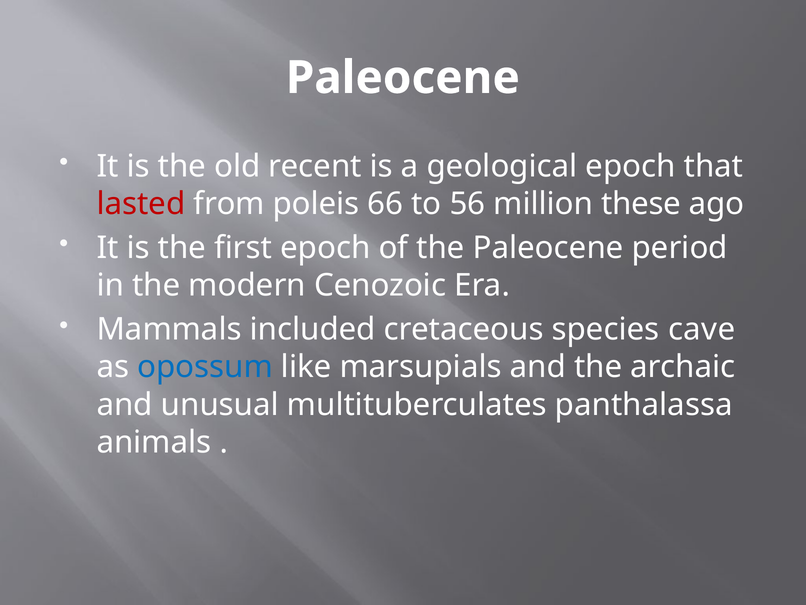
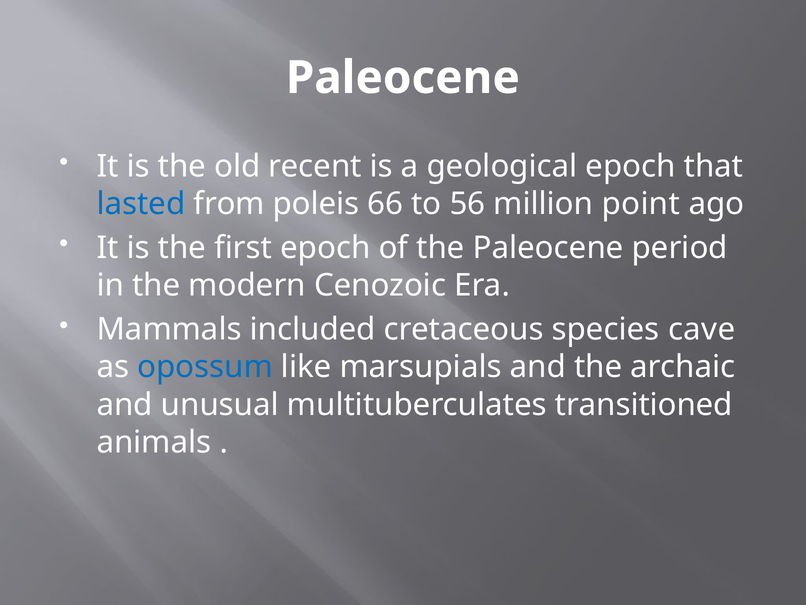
lasted colour: red -> blue (141, 204)
these: these -> point (641, 204)
panthalassa: panthalassa -> transitioned (644, 404)
